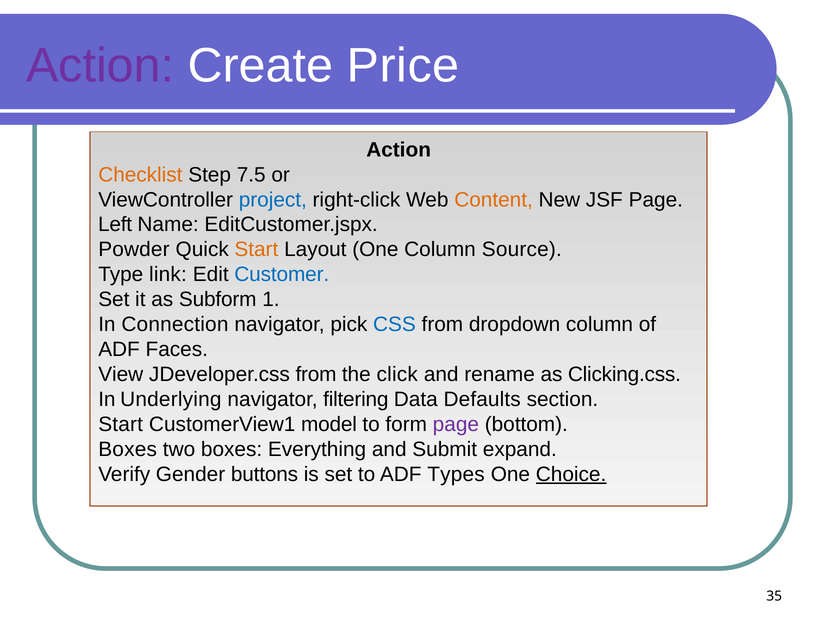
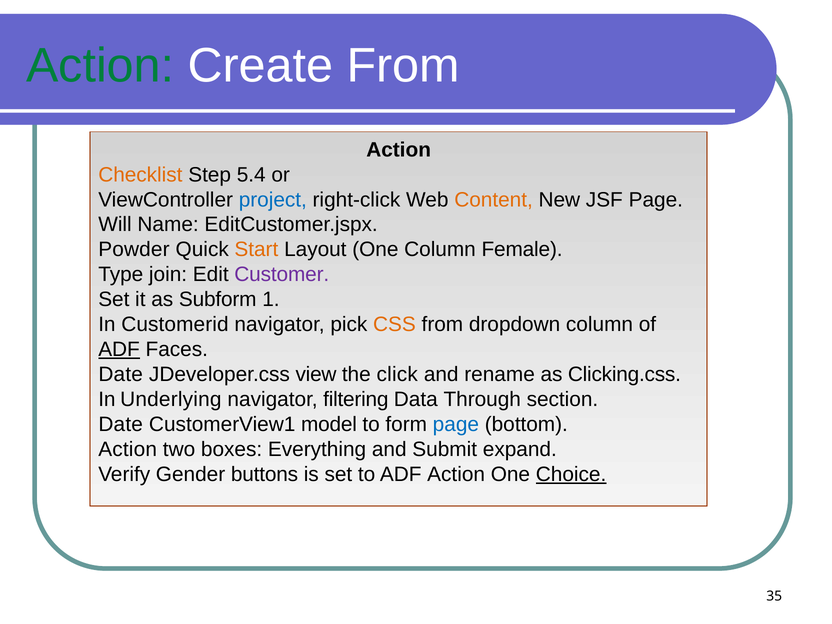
Action colour: purple -> green (100, 66)
Create Price: Price -> From (403, 66)
7.5: 7.5 -> 5.4 (251, 175)
Left: Left -> Will (115, 225)
Source: Source -> Female (522, 250)
link: link -> join (168, 275)
Customer colour: blue -> purple (282, 275)
Connection: Connection -> Customerid (175, 324)
CSS colour: blue -> orange (394, 324)
ADF underline: none -> present (119, 349)
View: View -> Date (121, 374)
JDeveloper.css from: from -> view (316, 374)
Defaults: Defaults -> Through (482, 399)
Start: Start -> Date (121, 424)
page colour: purple -> blue (456, 424)
Boxes: Boxes -> Action (128, 449)
ADF Types: Types -> Action (456, 474)
